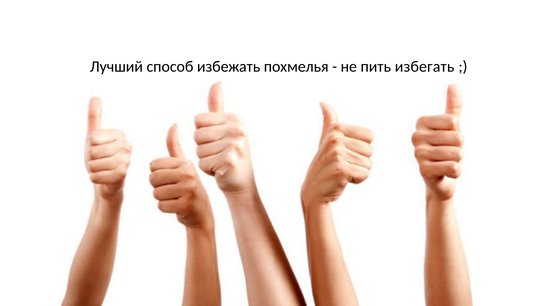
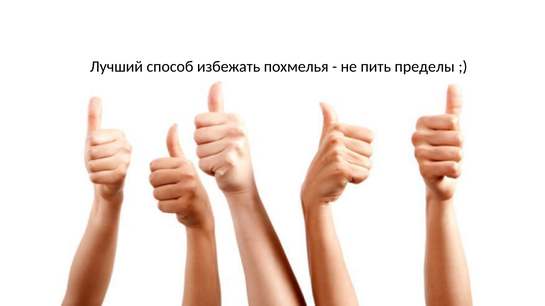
избегать: избегать -> пределы (425, 67)
